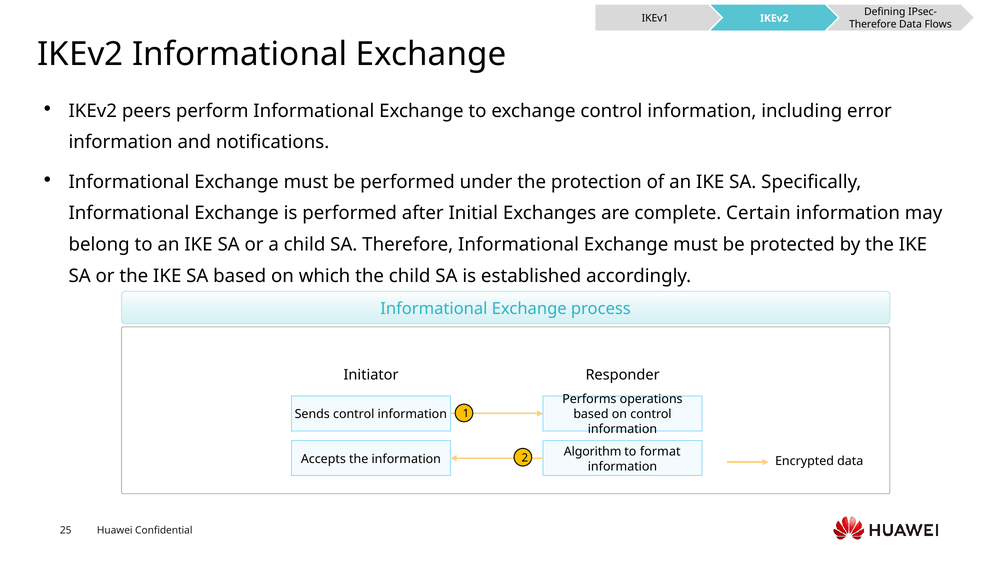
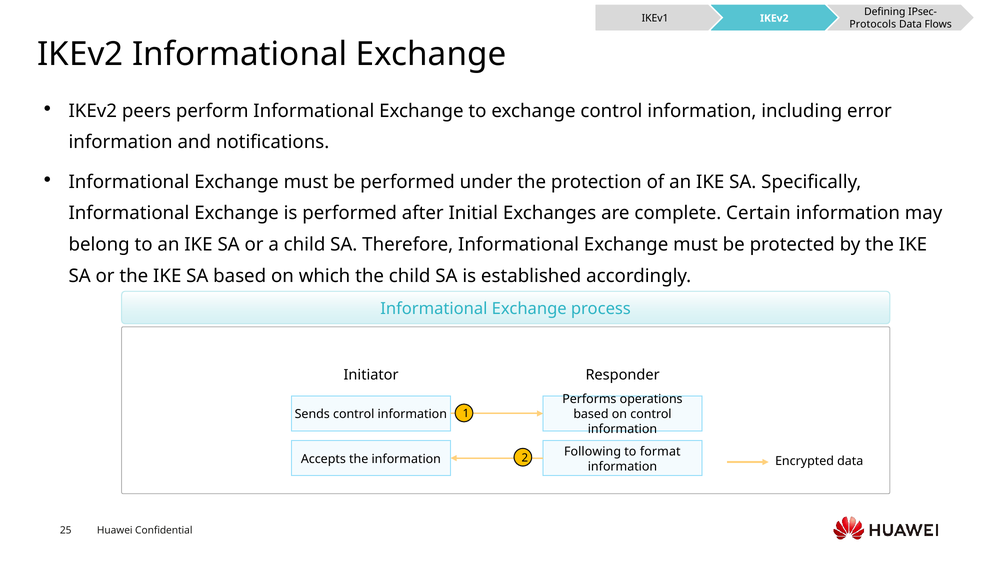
Therefore: Therefore -> Protocols (873, 25)
Algorithm: Algorithm -> Following (593, 451)
